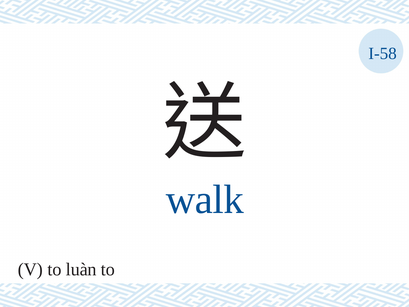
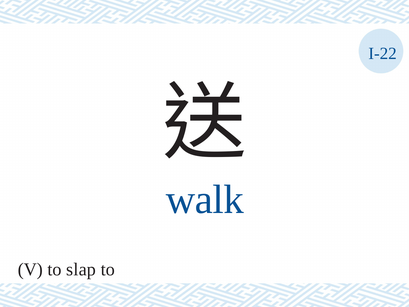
I-58: I-58 -> I-22 (383, 54)
luàn: luàn -> slap (81, 269)
